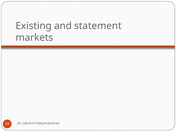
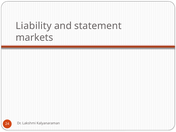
Existing: Existing -> Liability (34, 26)
